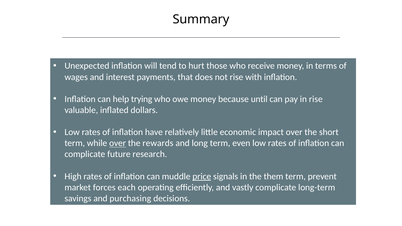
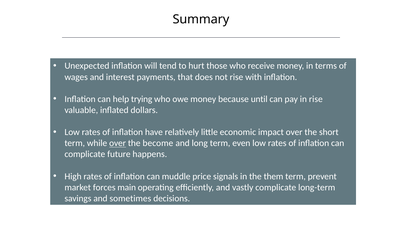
rewards: rewards -> become (158, 143)
research: research -> happens (150, 154)
price underline: present -> none (202, 176)
each: each -> main (127, 188)
purchasing: purchasing -> sometimes (130, 199)
